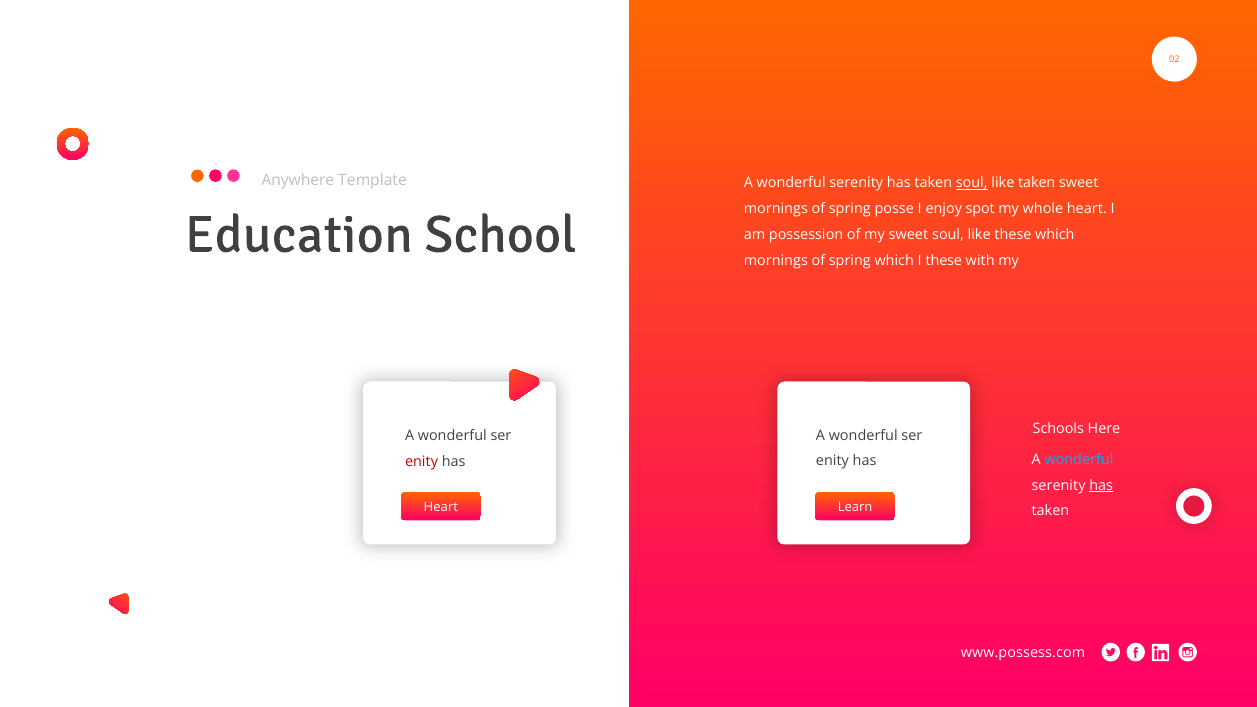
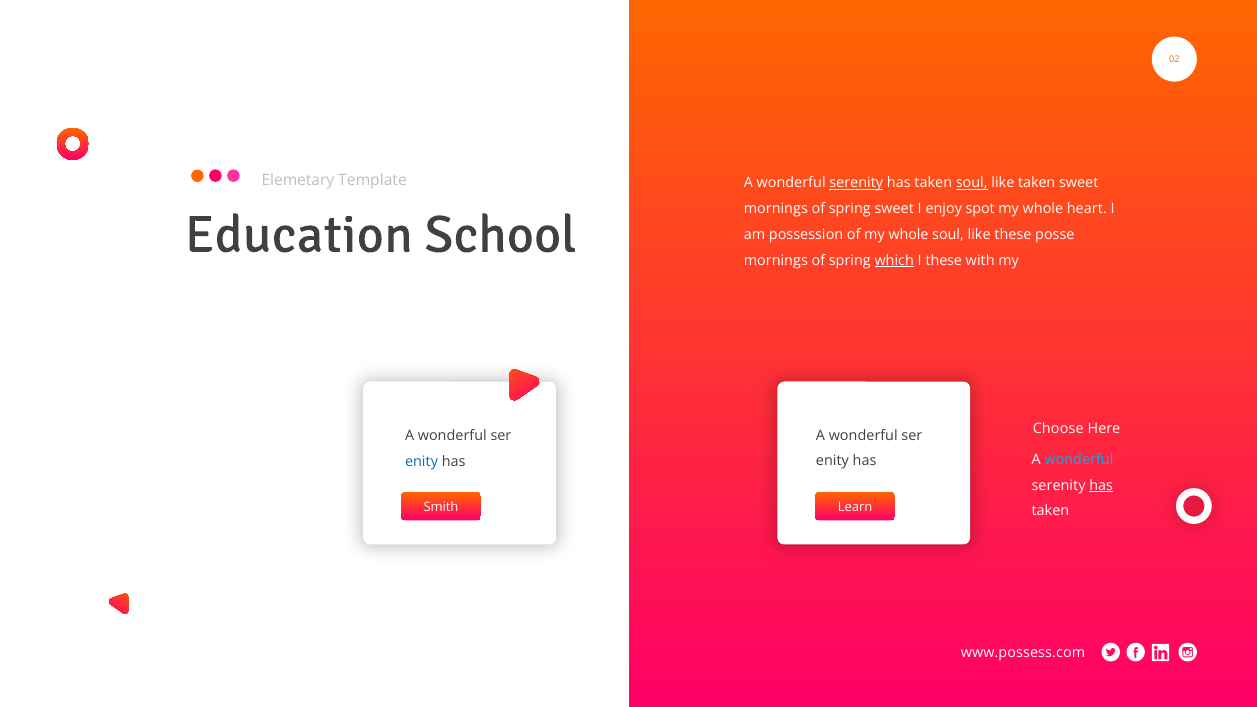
Anywhere: Anywhere -> Elemetary (298, 180)
serenity underline: none -> present (856, 183)
spring posse: posse -> sweet (894, 209)
of my sweet: sweet -> whole (909, 235)
these which: which -> posse (1055, 235)
which underline: none -> present (894, 261)
Schools: Schools -> Choose (1058, 429)
enity colour: red -> blue (421, 461)
Heart: Heart -> Smith (441, 507)
